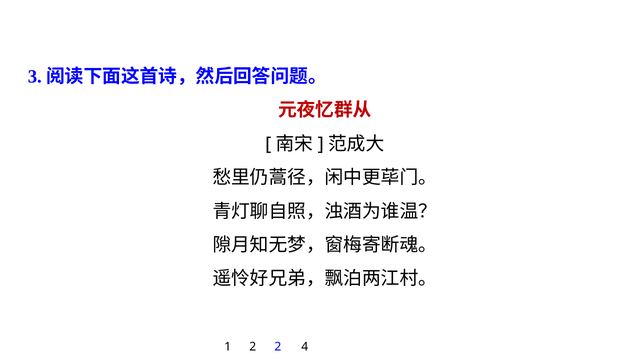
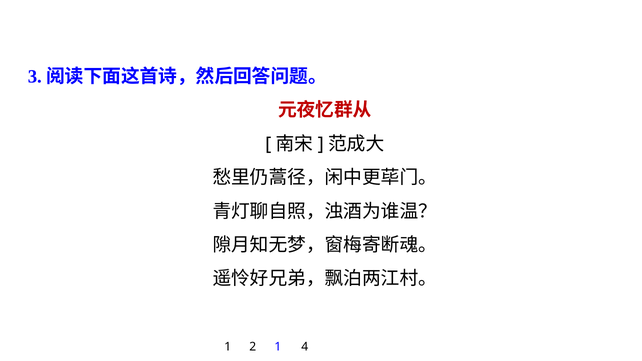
2 2: 2 -> 1 (278, 347)
